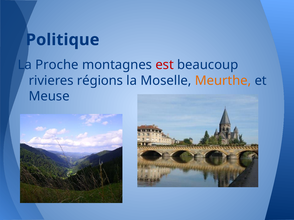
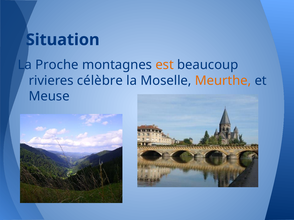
Politique: Politique -> Situation (63, 40)
est colour: red -> orange (165, 65)
régions: régions -> célèbre (100, 81)
